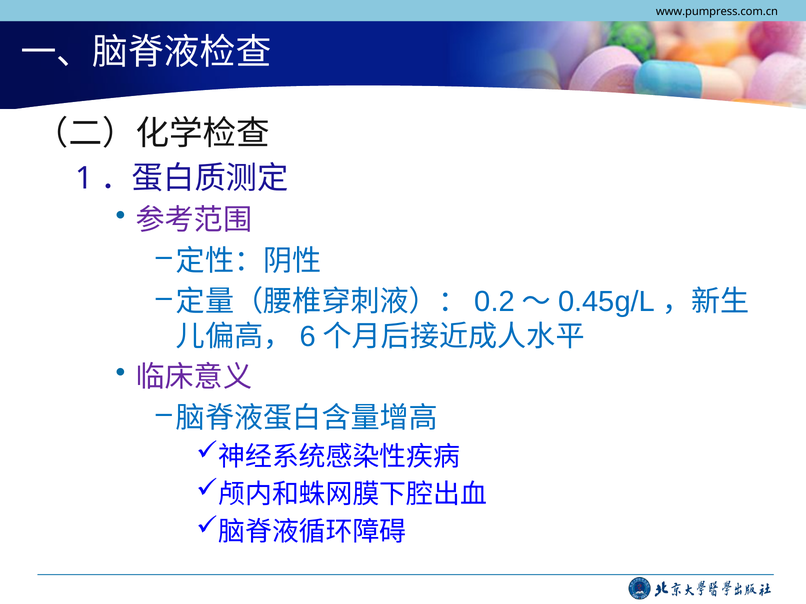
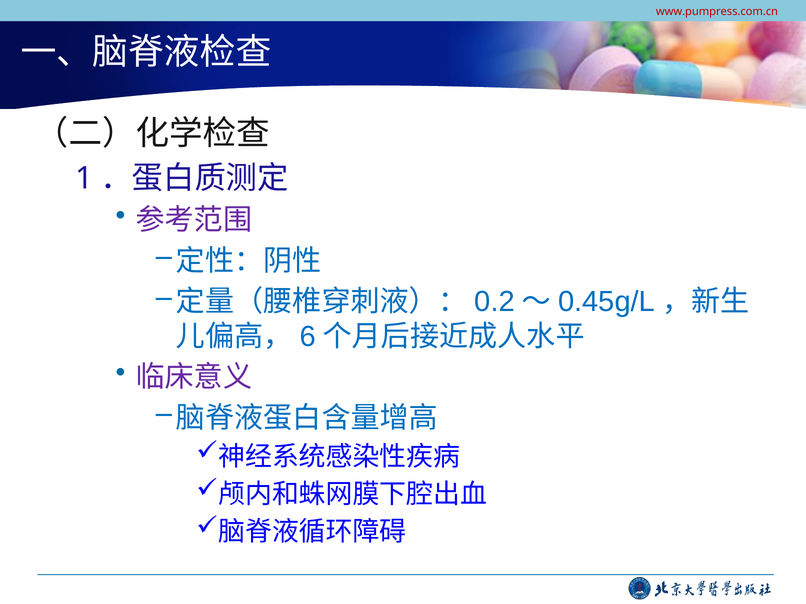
www.pumpress.com.cn colour: black -> red (717, 12)
